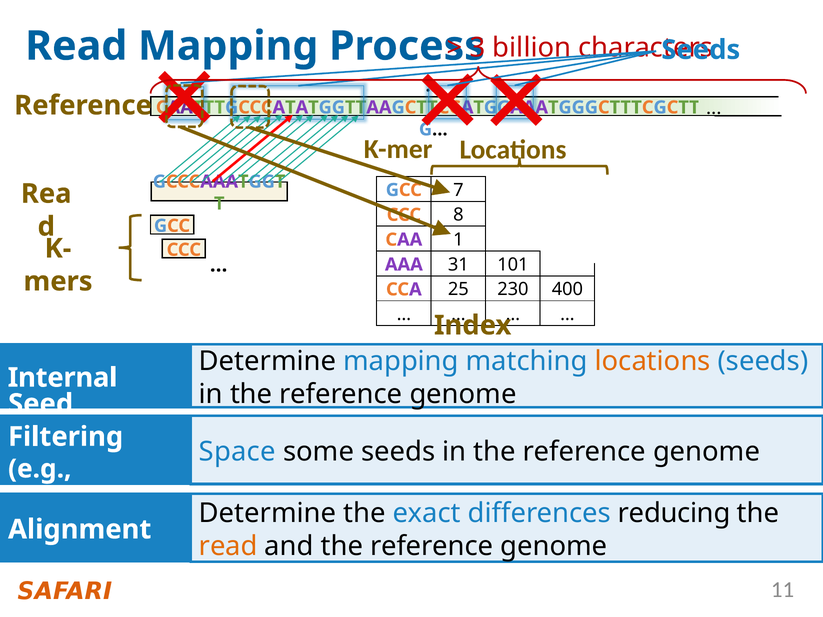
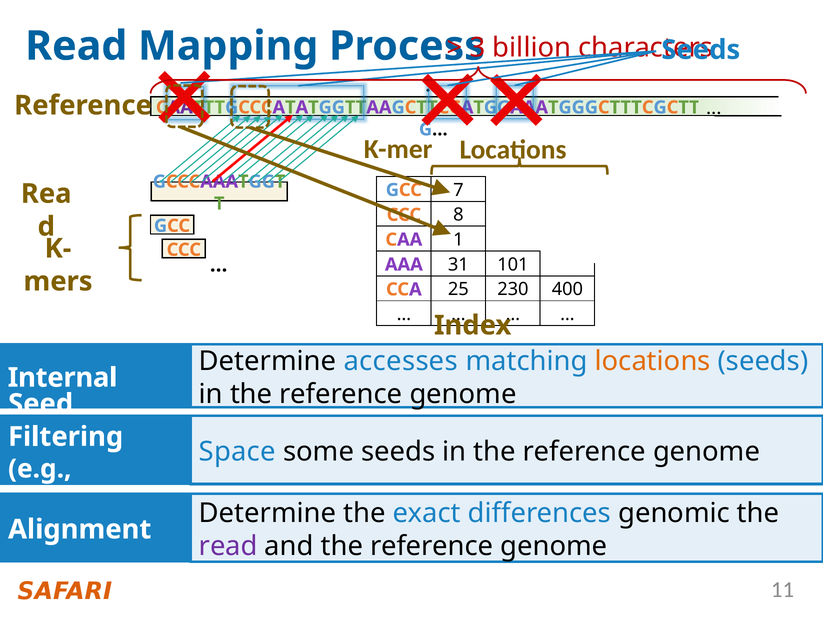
Determine mapping: mapping -> accesses (401, 361)
reducing: reducing -> genomic (674, 513)
read colour: orange -> purple (228, 546)
